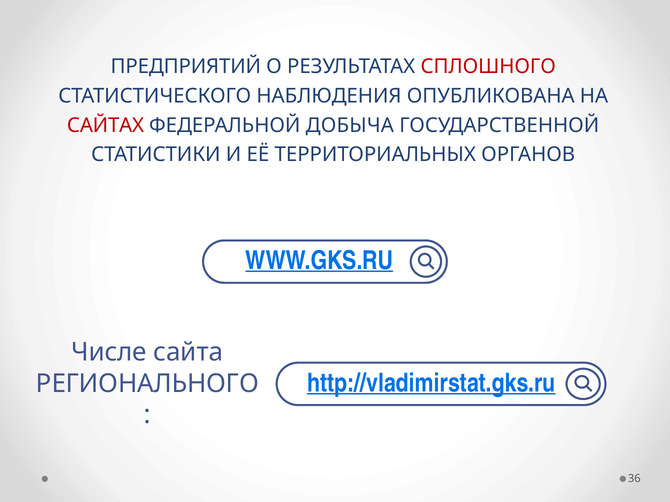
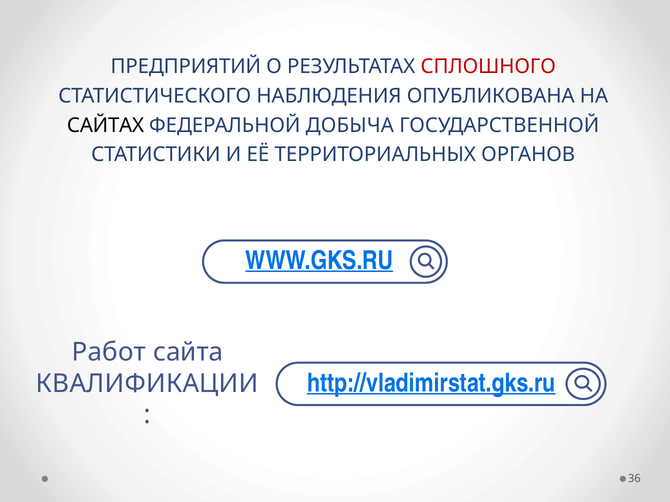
САЙТАХ colour: red -> black (106, 125)
Числе: Числе -> Работ (109, 353)
РЕГИОНАЛЬНОГО: РЕГИОНАЛЬНОГО -> КВАЛИФИКАЦИИ (147, 384)
